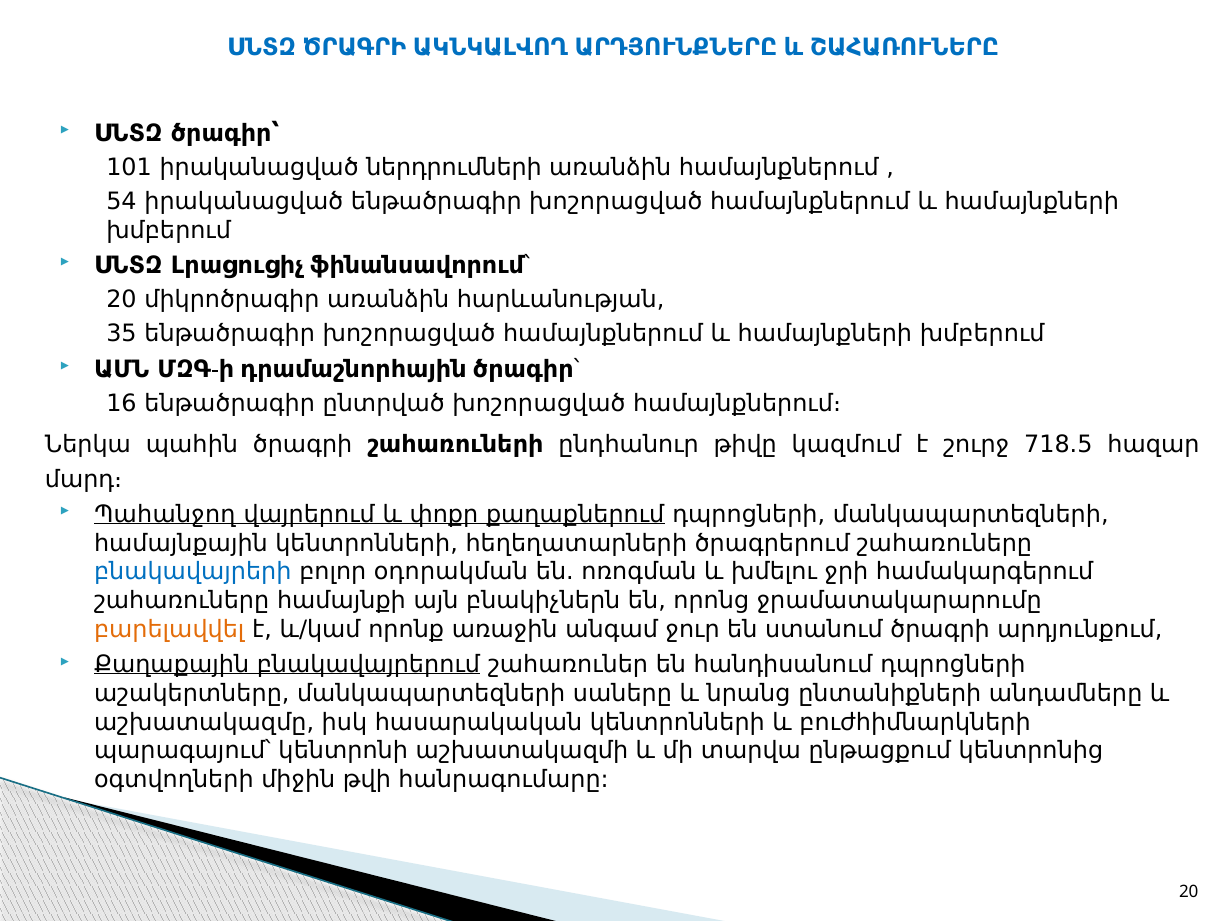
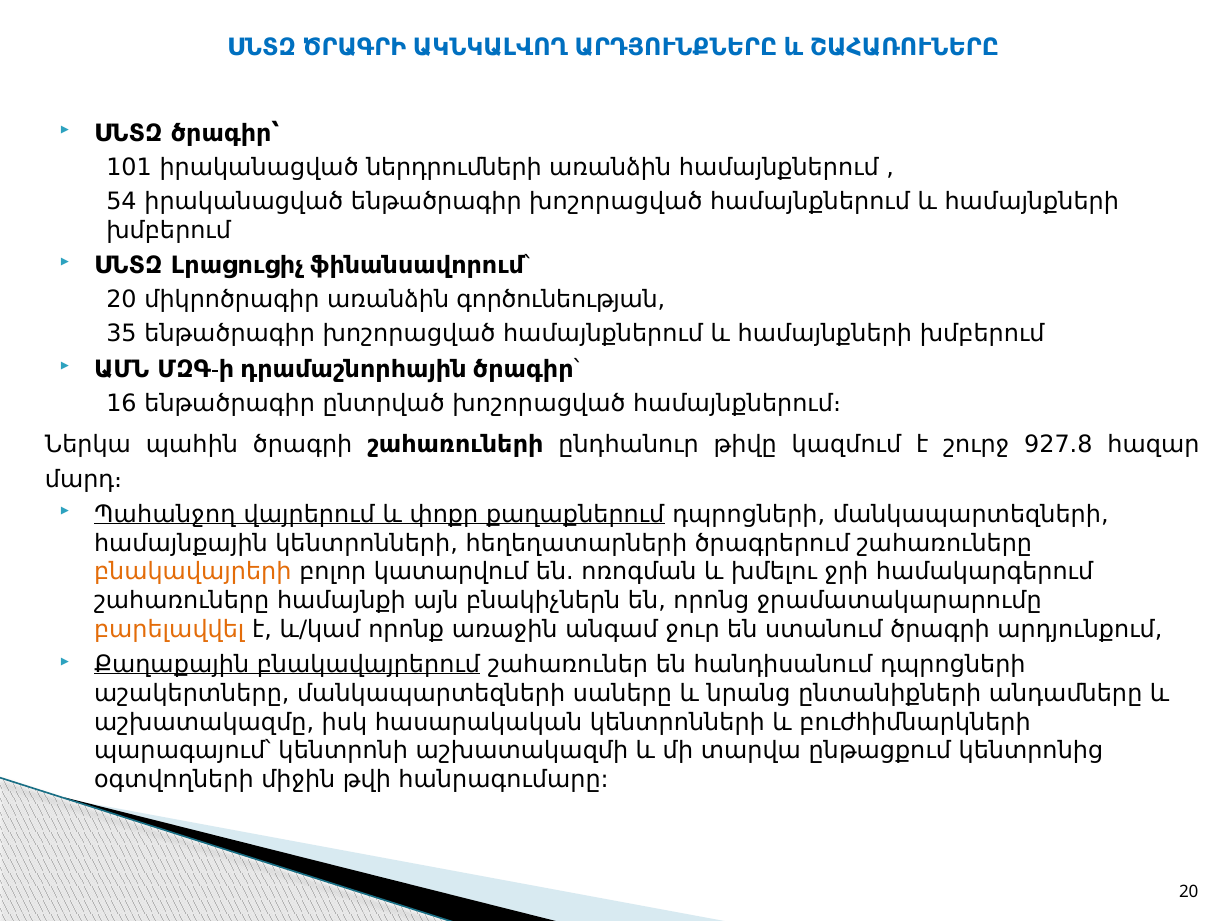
հարևանության: հարևանության -> գործունեության (561, 300)
718.5: 718.5 -> 927.8 (1058, 445)
բնակավայրերի colour: blue -> orange (193, 572)
օդորակման: օդորակման -> կատարվում (451, 572)
